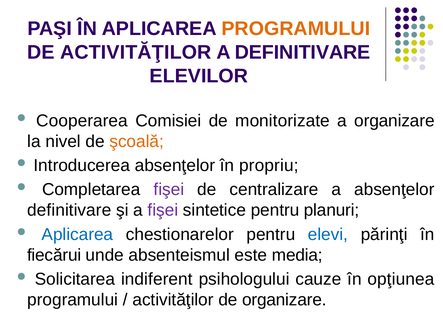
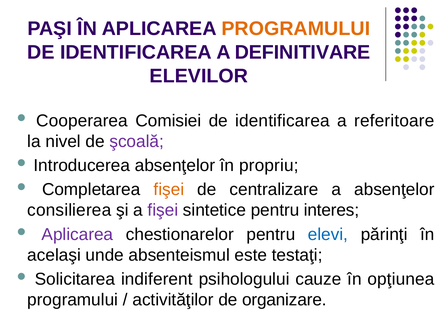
ACTIVITĂŢILOR: ACTIVITĂŢILOR -> IDENTIFICAREA (136, 52)
Comisiei de monitorizate: monitorizate -> identificarea (282, 121)
a organizare: organizare -> referitoare (394, 121)
şcoală colour: orange -> purple (137, 141)
fişei colour: purple -> orange (169, 190)
definitivare: definitivare -> consilierea (69, 210)
planuri: planuri -> interes (332, 210)
Aplicarea colour: blue -> purple (77, 235)
fiecărui: fiecărui -> acelaşi (54, 255)
media: media -> testaţi (297, 255)
